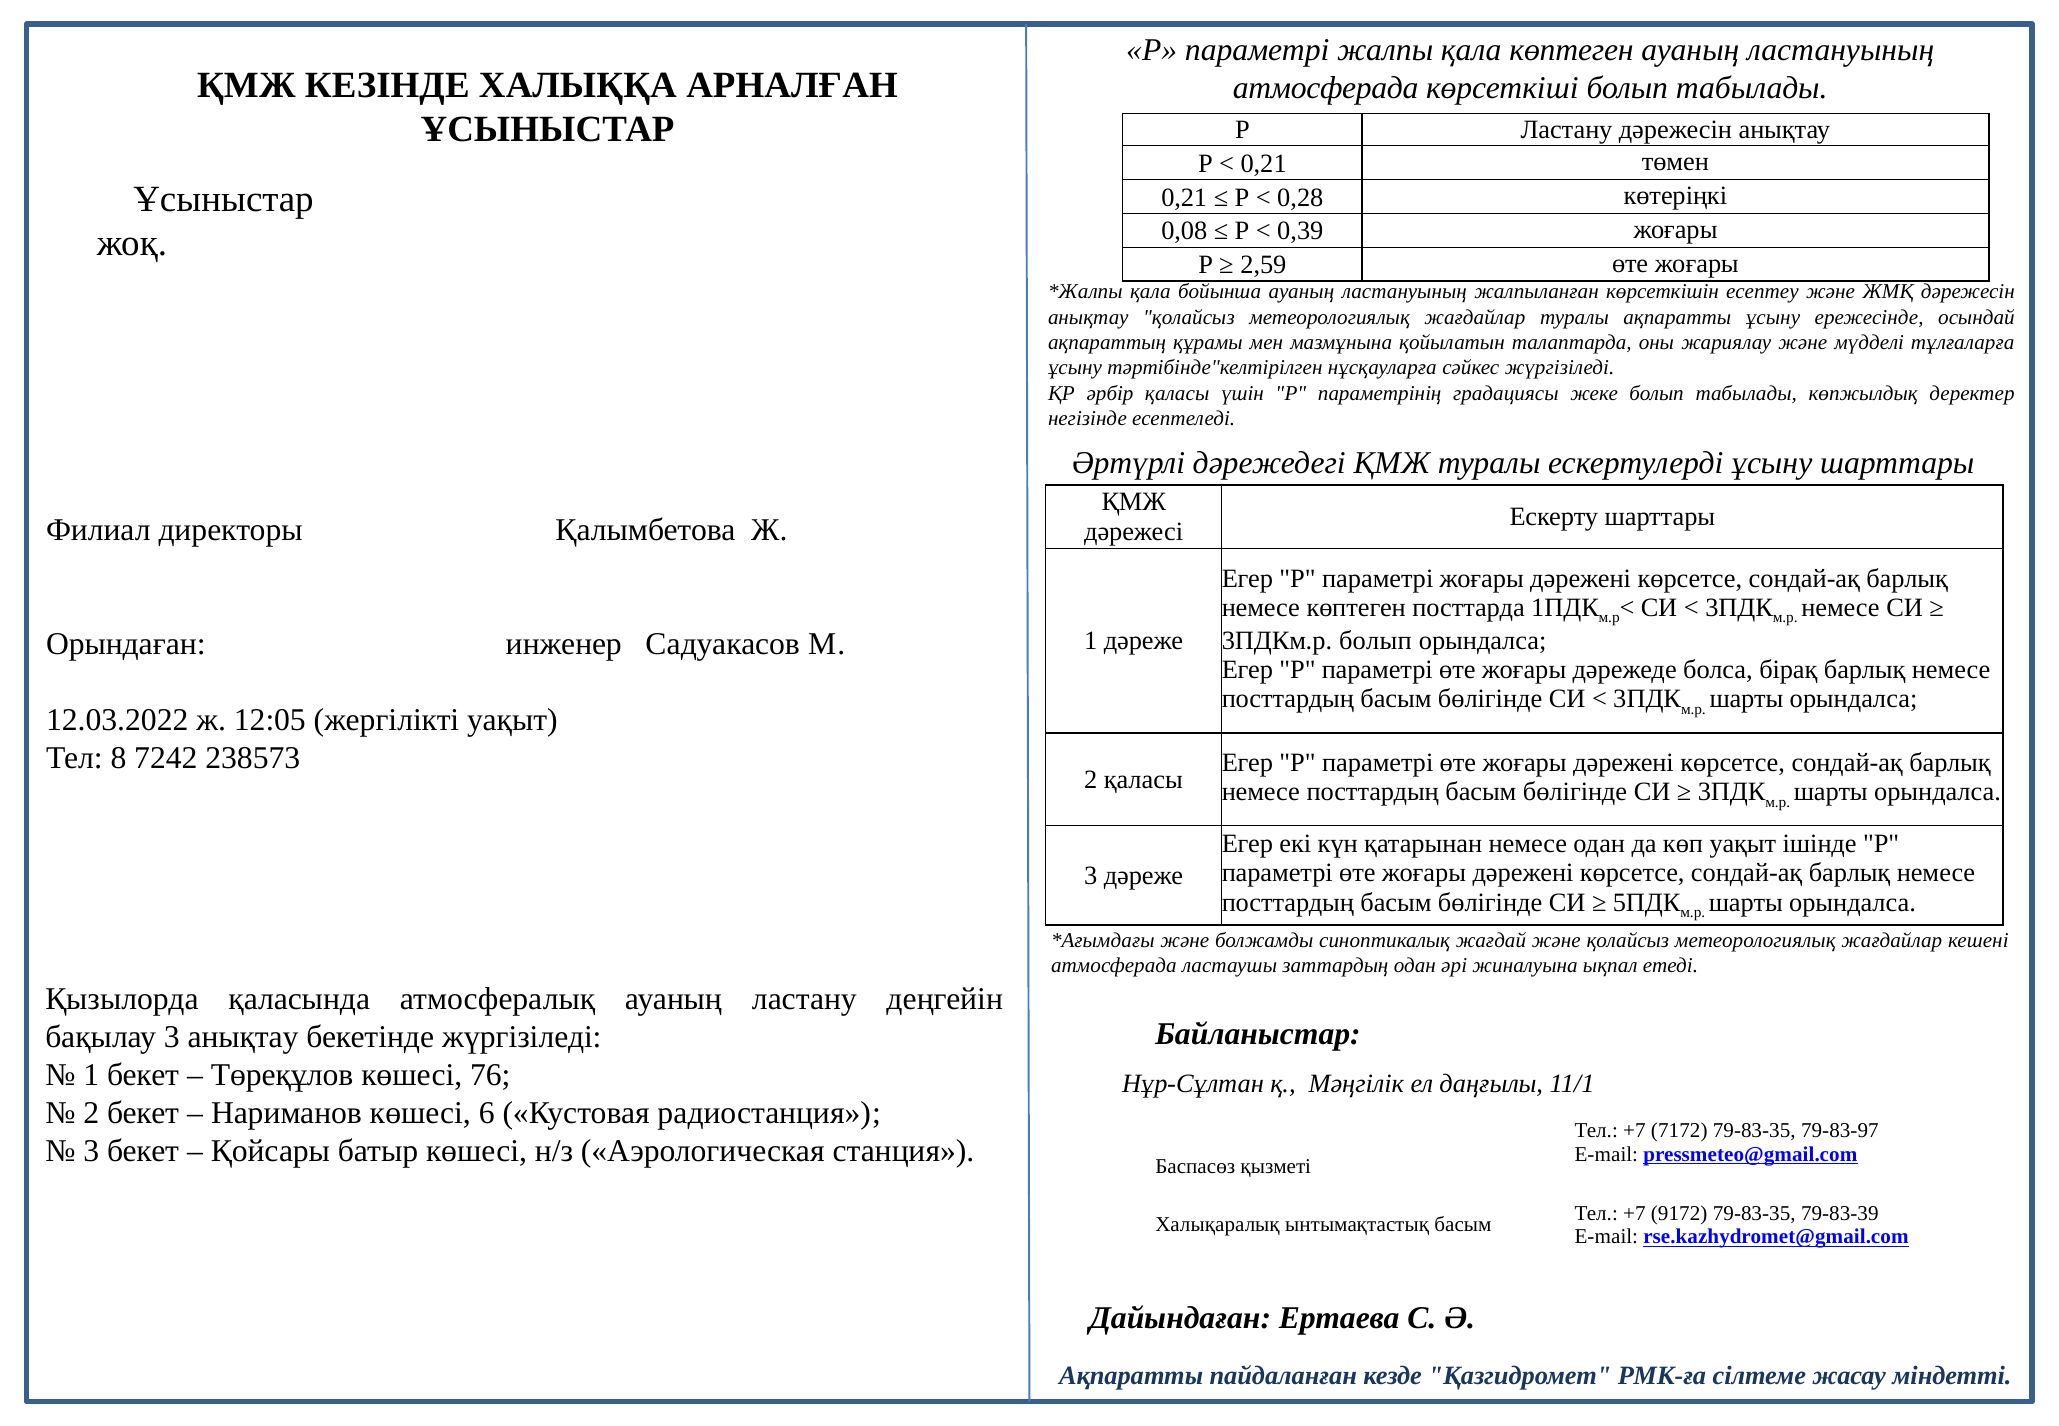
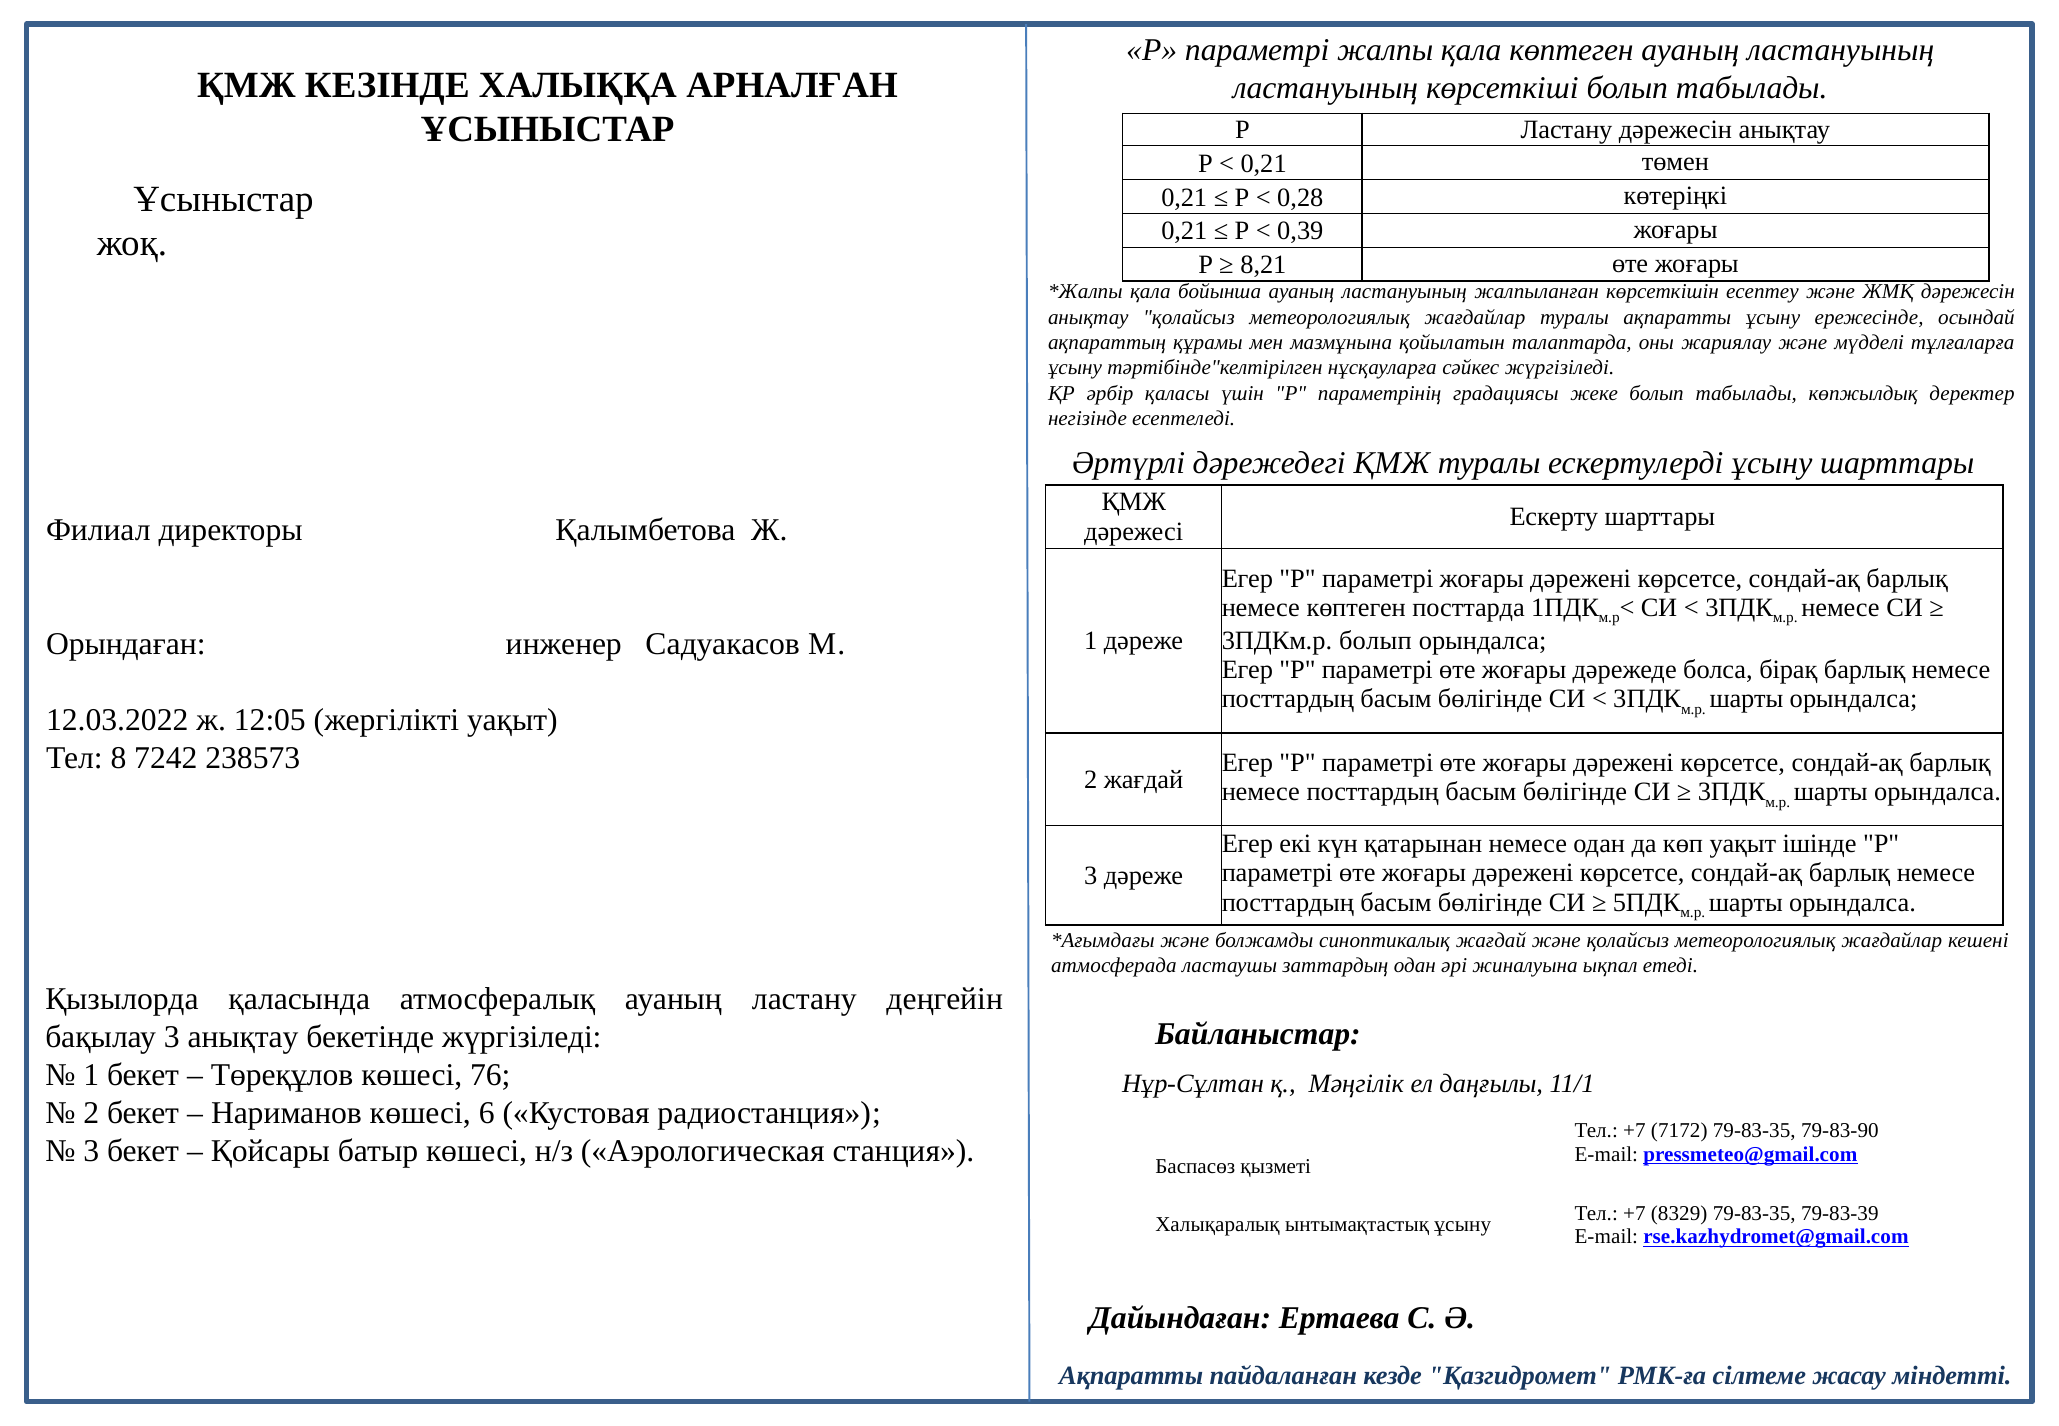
атмосферада: атмосферада -> ластануының (1326, 88)
0,08: 0,08 -> 0,21 (1184, 231)
2,59: 2,59 -> 8,21 (1263, 265)
2 қаласы: қаласы -> жағдай (1143, 779)
79-83-97: 79-83-97 -> 79-83-90 (1840, 1130)
9172: 9172 -> 8329 (1679, 1213)
ынтымақтастық басым: басым -> ұсыну (1463, 1225)
